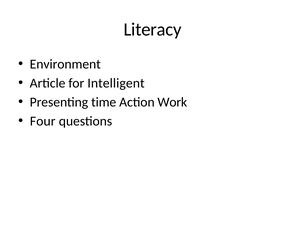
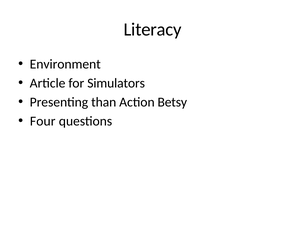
Intelligent: Intelligent -> Simulators (116, 83)
time: time -> than (104, 102)
Work: Work -> Betsy (172, 102)
